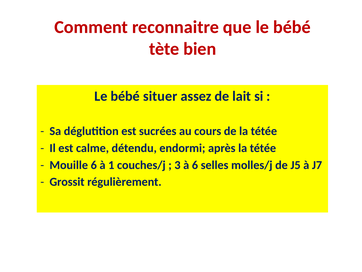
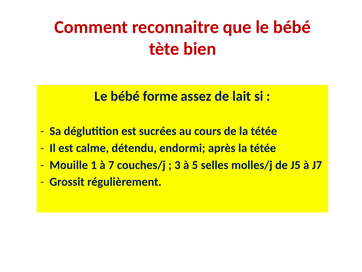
situer: situer -> forme (160, 96)
Mouille 6: 6 -> 1 (94, 165)
1: 1 -> 7 (111, 165)
à 6: 6 -> 5 (195, 165)
